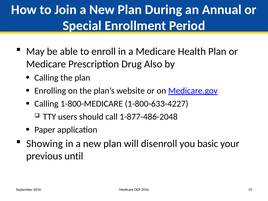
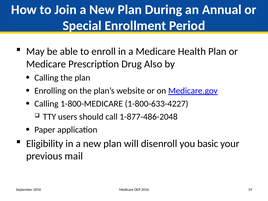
Showing: Showing -> Eligibility (45, 144)
until: until -> mail (74, 156)
